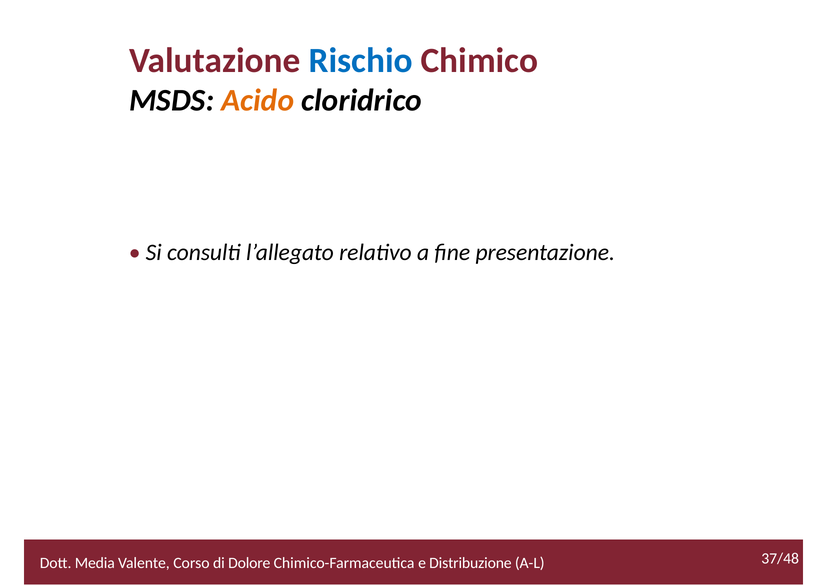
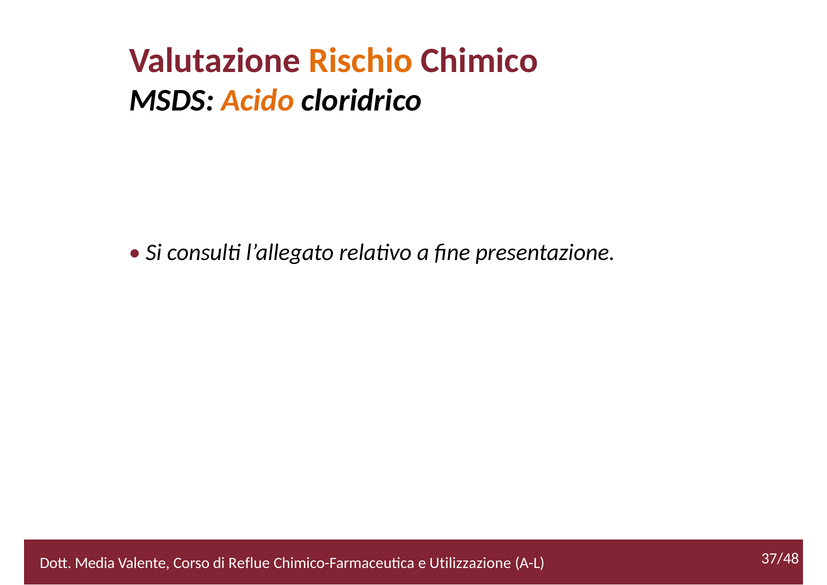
Rischio colour: blue -> orange (361, 61)
Dolore: Dolore -> Reflue (249, 563)
Distribuzione: Distribuzione -> Utilizzazione (470, 563)
